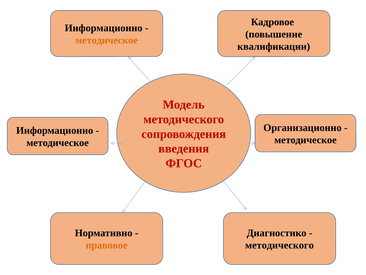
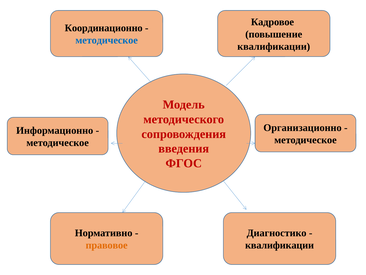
Информационно: Информационно -> Координационно (104, 28)
методическое colour: orange -> blue (107, 40)
методического: методического -> квалификации (280, 245)
